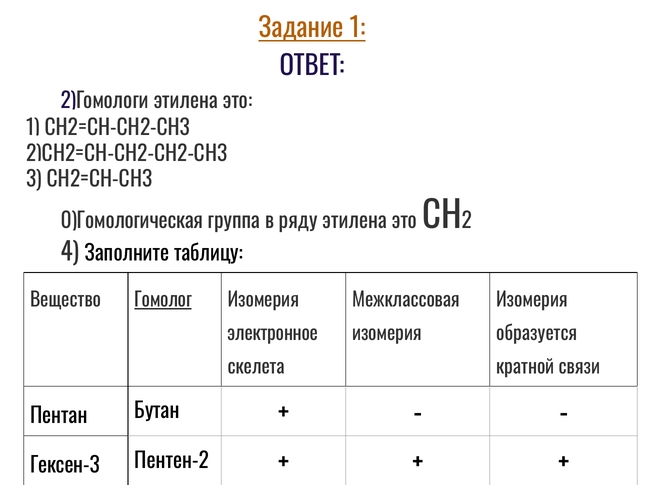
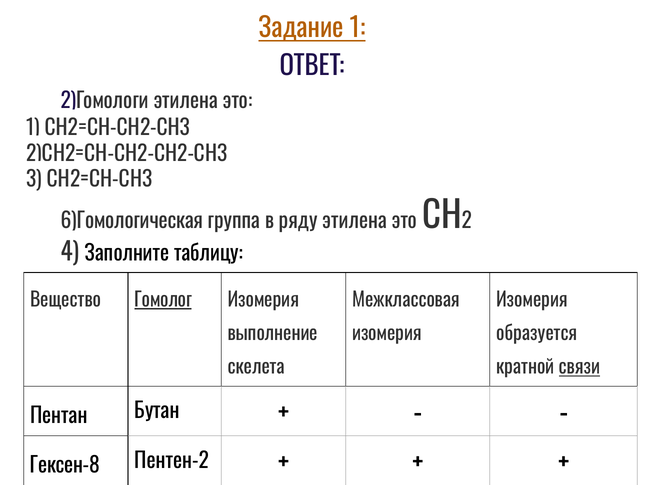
0)Гомологическая: 0)Гомологическая -> 6)Гомологическая (132, 221)
электронное: электронное -> выполнение (273, 334)
связи underline: none -> present (579, 367)
Гексен-3: Гексен-3 -> Гексен-8 (65, 465)
